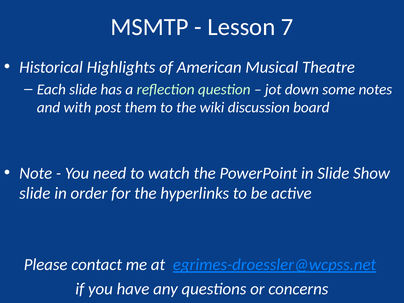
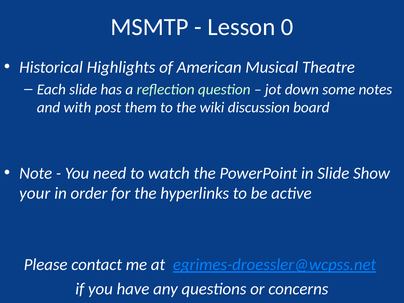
7: 7 -> 0 (287, 27)
slide: slide -> your (35, 193)
